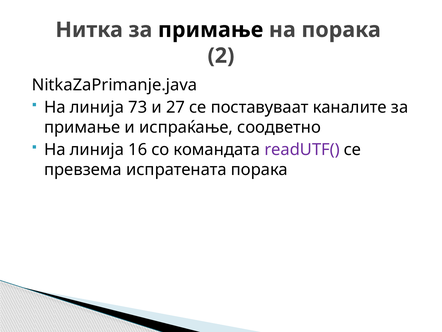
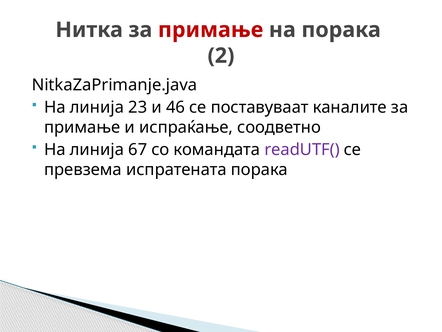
примање colour: black -> red (211, 30)
73: 73 -> 23 (138, 107)
27: 27 -> 46 (176, 107)
16: 16 -> 67 (138, 150)
